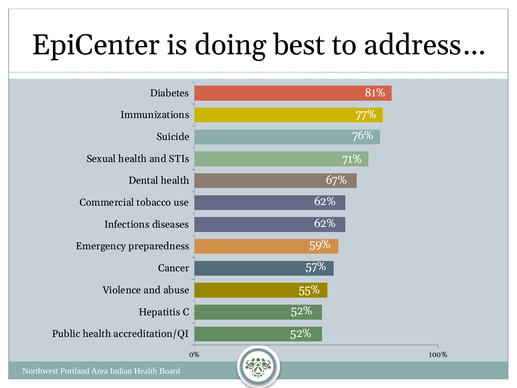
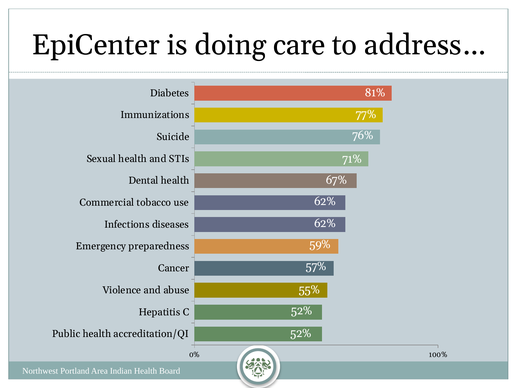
best: best -> care (299, 45)
